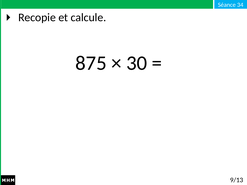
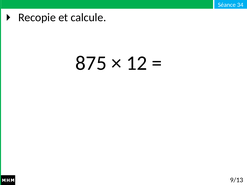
30: 30 -> 12 (137, 63)
